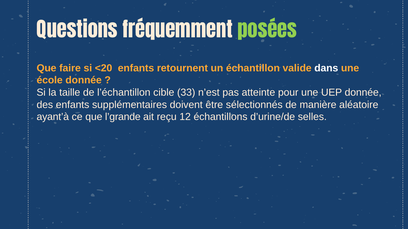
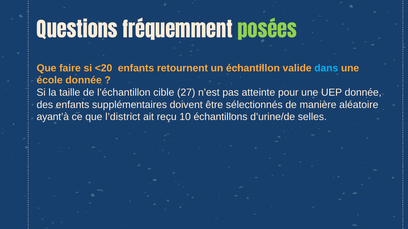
dans colour: white -> light blue (326, 68)
33: 33 -> 27 (186, 93)
l’grande: l’grande -> l’district (123, 117)
12: 12 -> 10 (185, 117)
